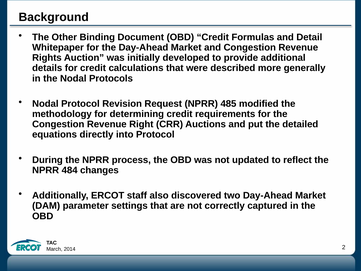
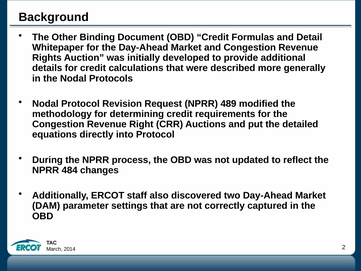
485: 485 -> 489 (228, 104)
